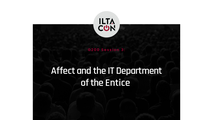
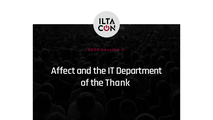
Entice: Entice -> Thank (118, 82)
